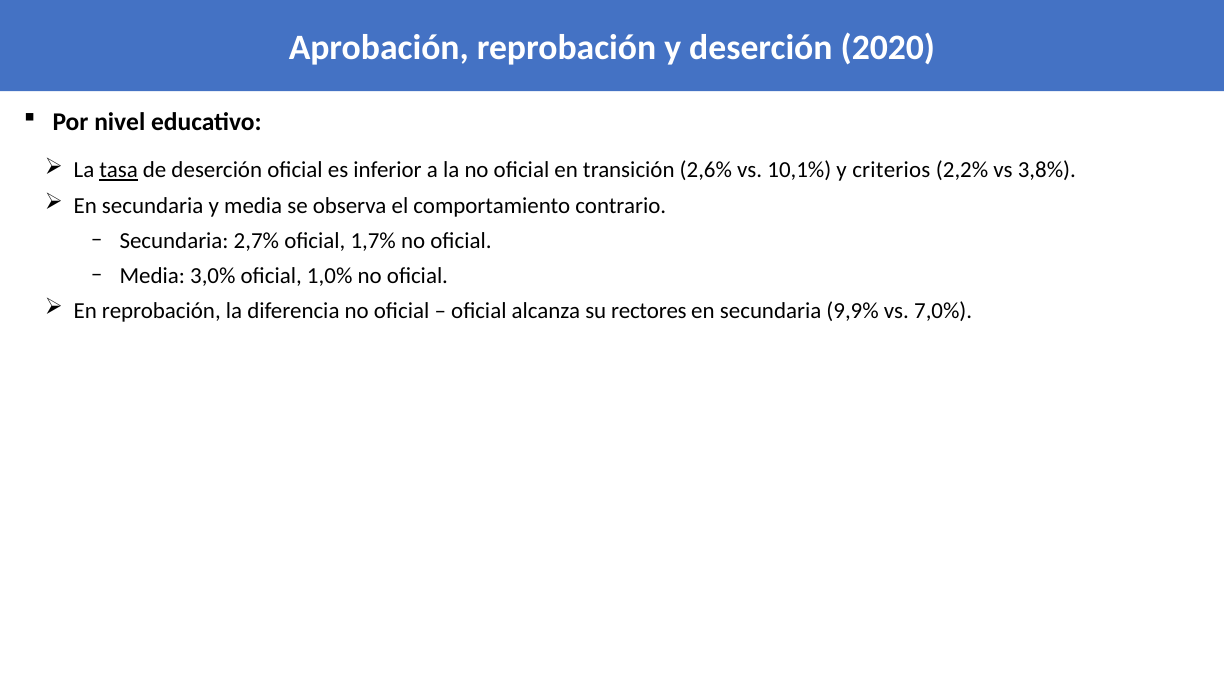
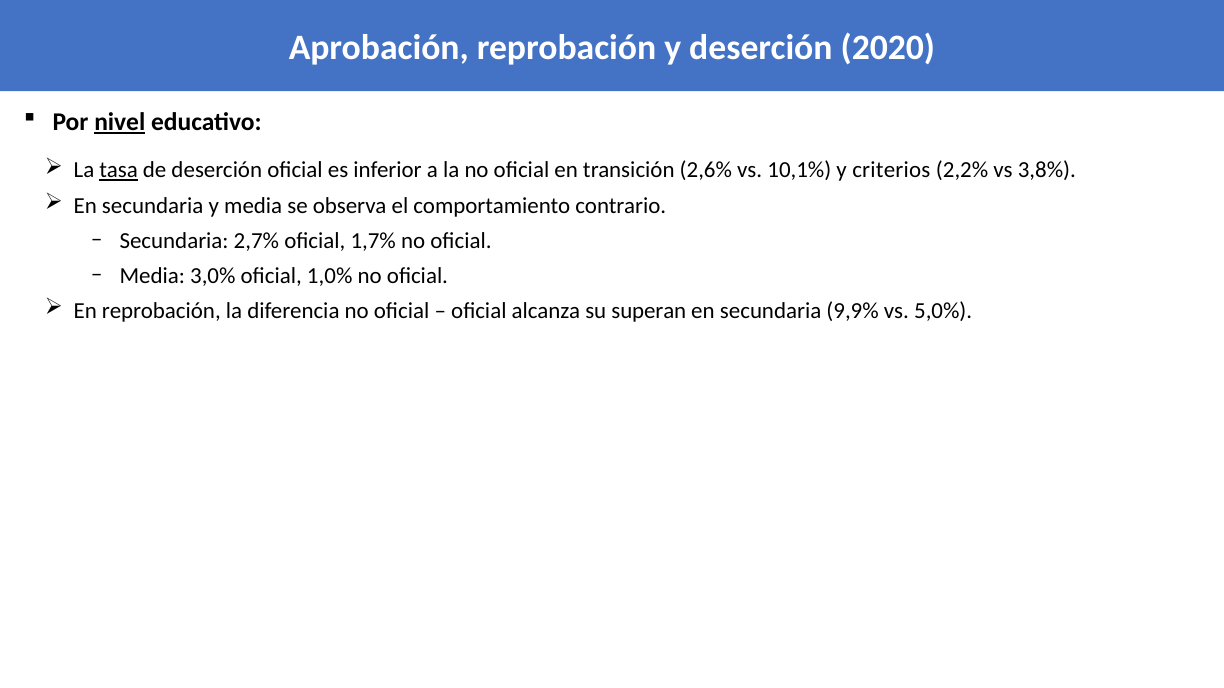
nivel underline: none -> present (120, 122)
rectores: rectores -> superan (649, 311)
7,0%: 7,0% -> 5,0% (943, 311)
